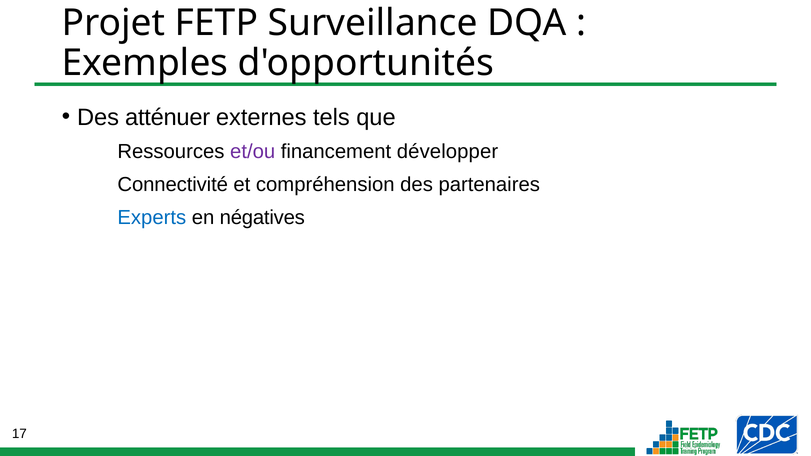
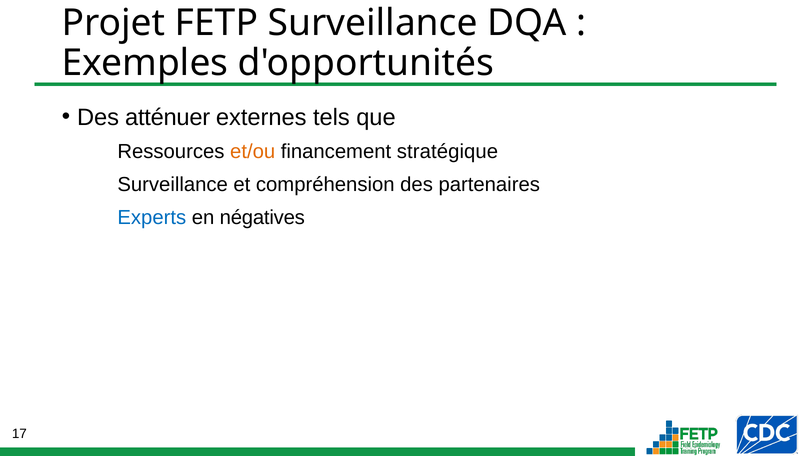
et/ou colour: purple -> orange (253, 152)
développer: développer -> stratégique (448, 152)
Connectivité: Connectivité -> Surveillance (173, 185)
